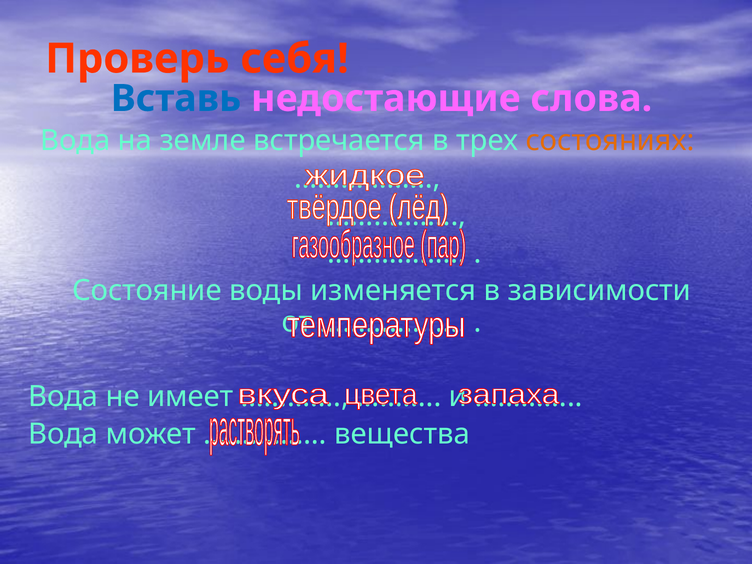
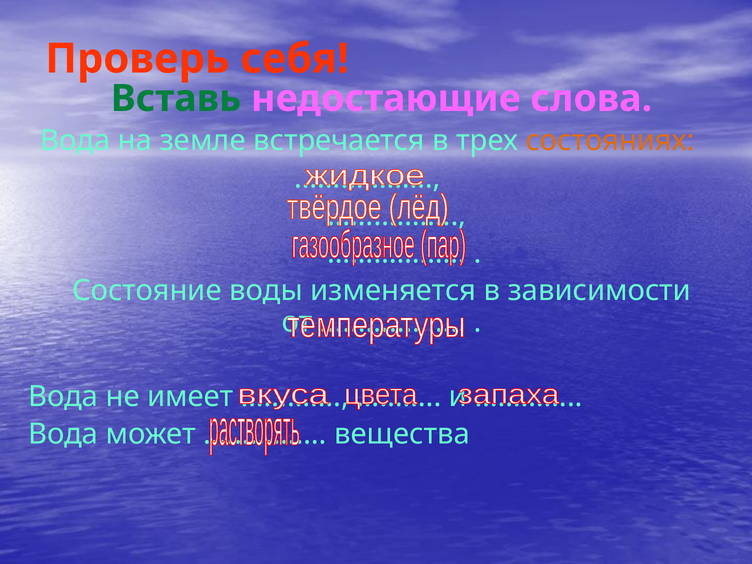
Вставь colour: blue -> green (176, 98)
